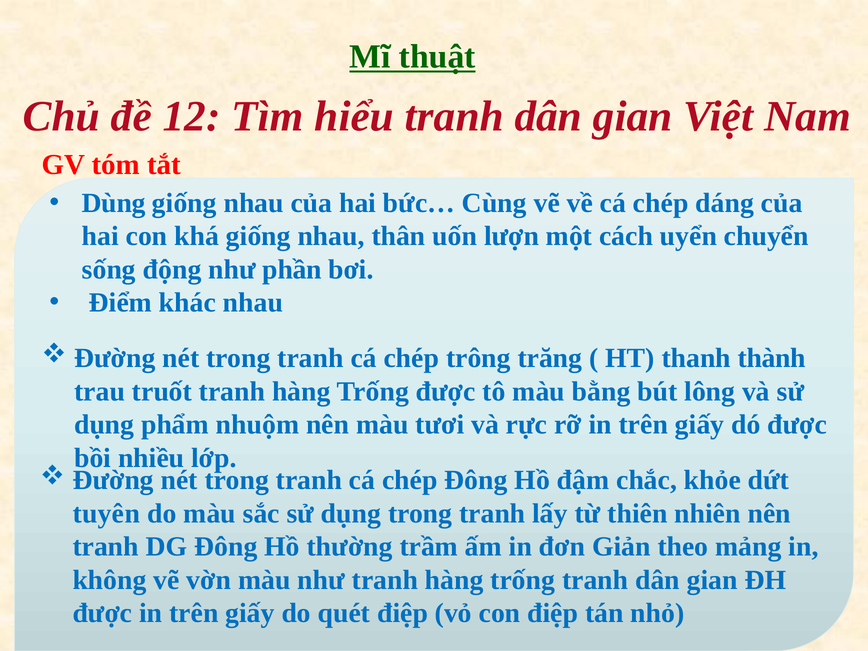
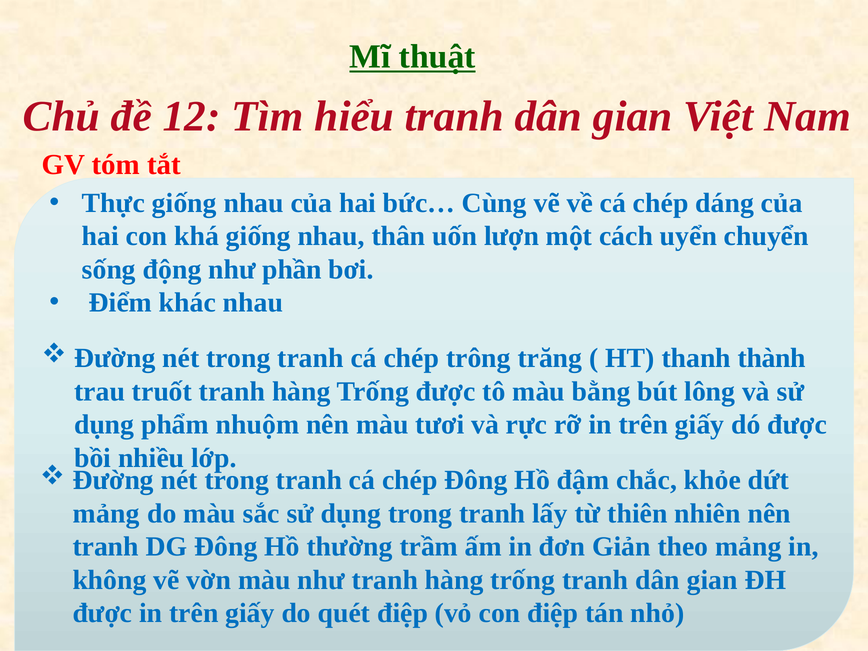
Dùng: Dùng -> Thực (113, 203)
tuyên: tuyên -> mảng (106, 514)
